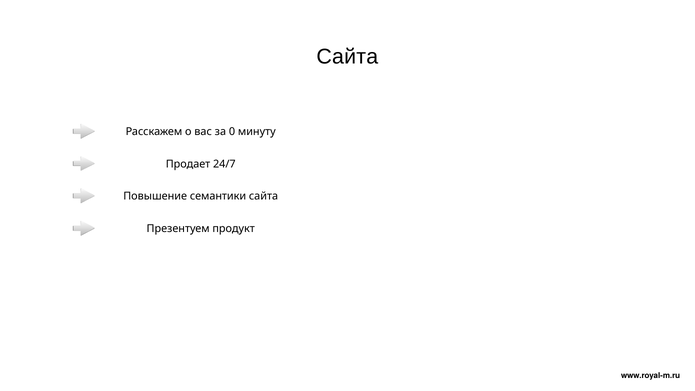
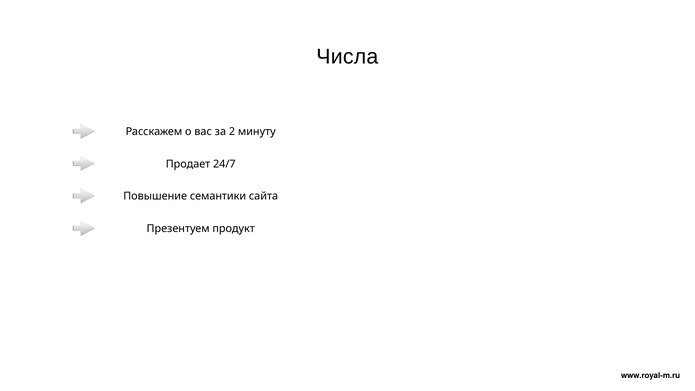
Сайта: Сайта -> Числа (347, 57)
0: 0 -> 2 (232, 132)
